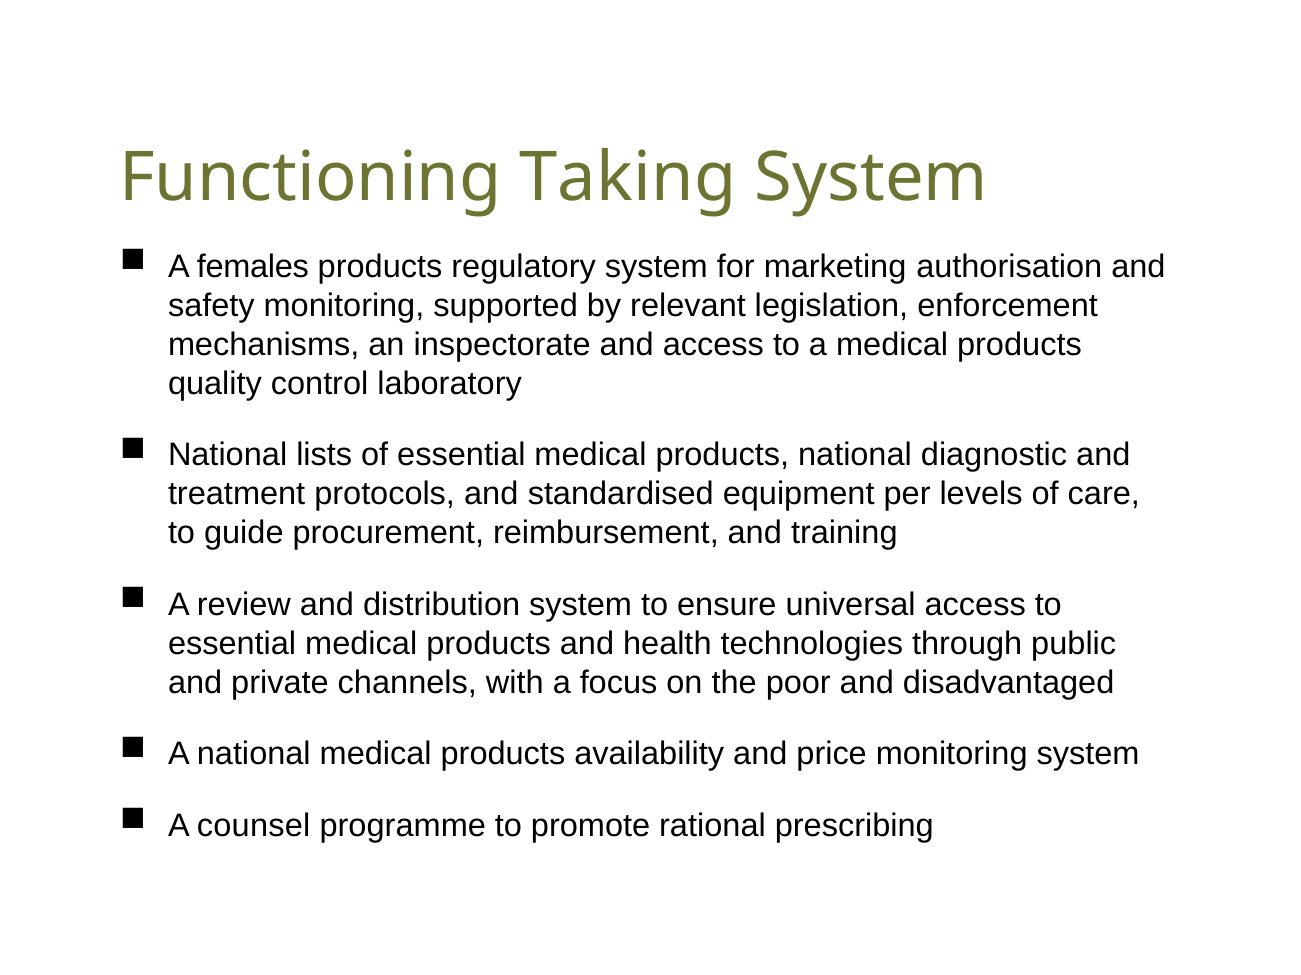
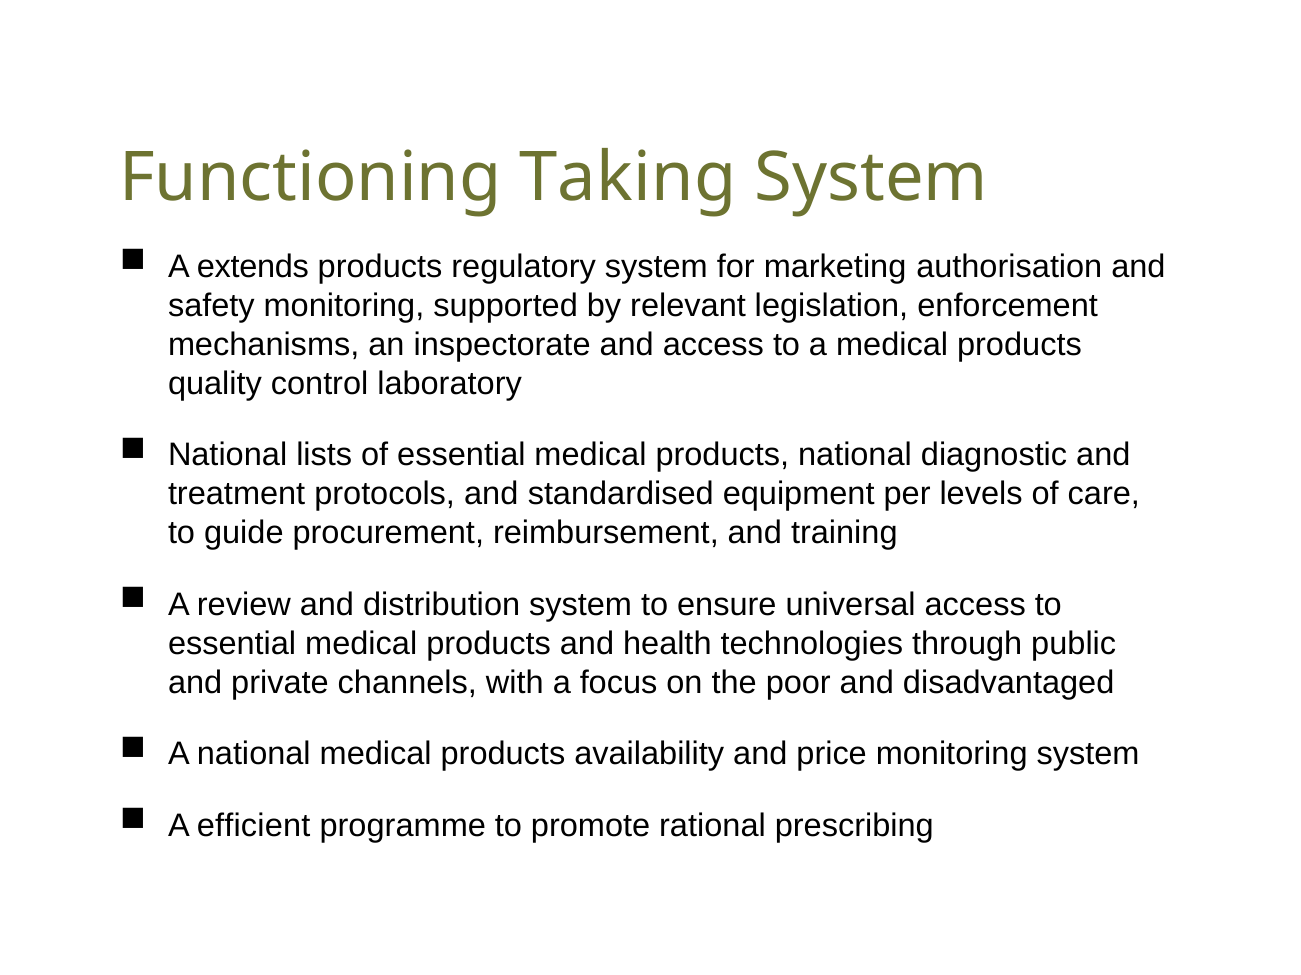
females: females -> extends (253, 267)
counsel: counsel -> efficient (254, 826)
